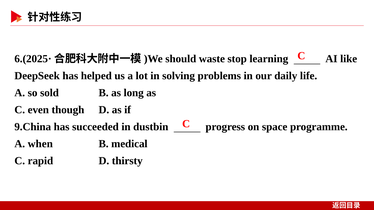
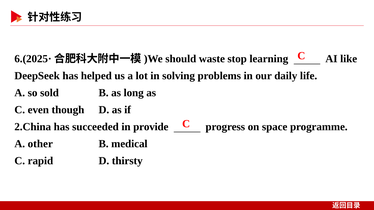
9.China: 9.China -> 2.China (33, 127)
dustbin: dustbin -> provide (151, 127)
when: when -> other (40, 144)
